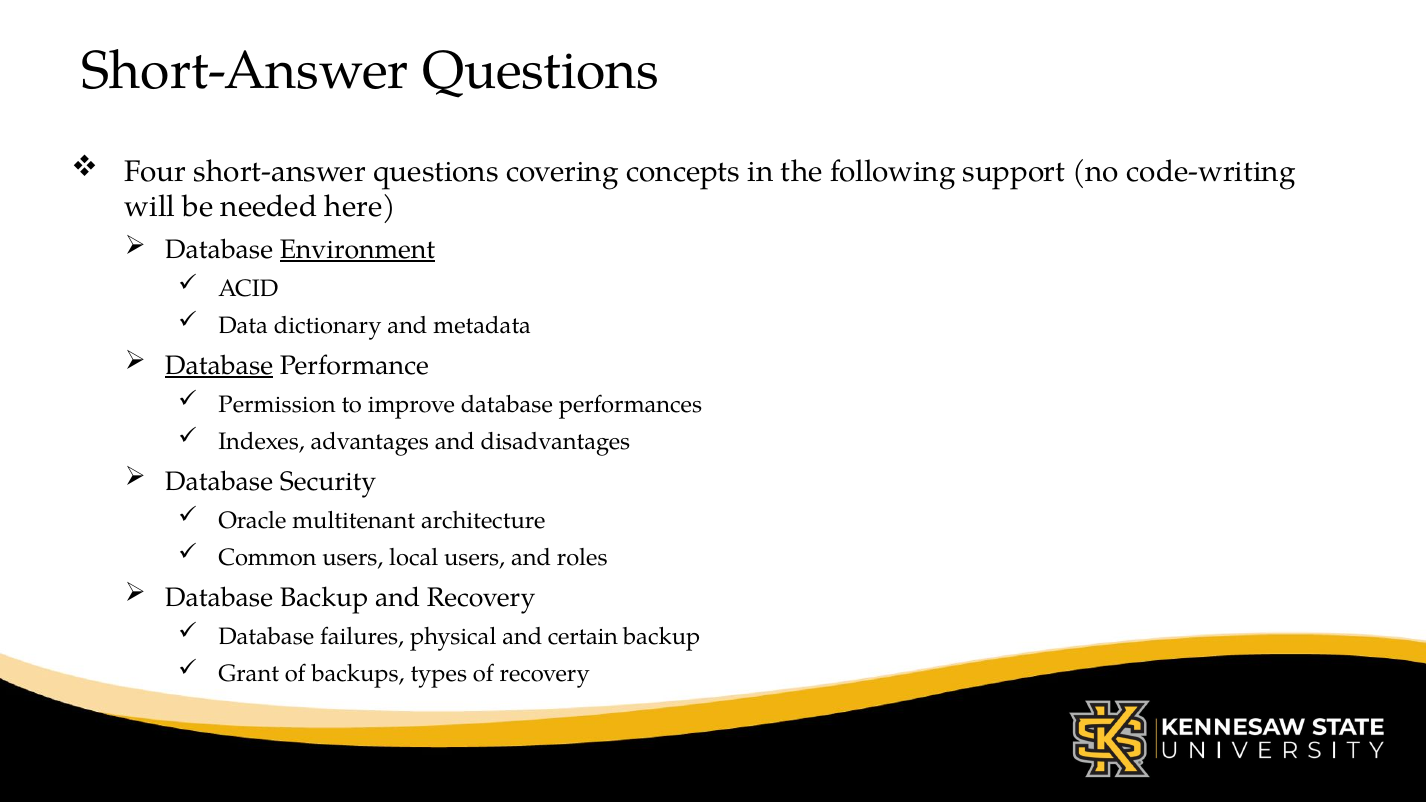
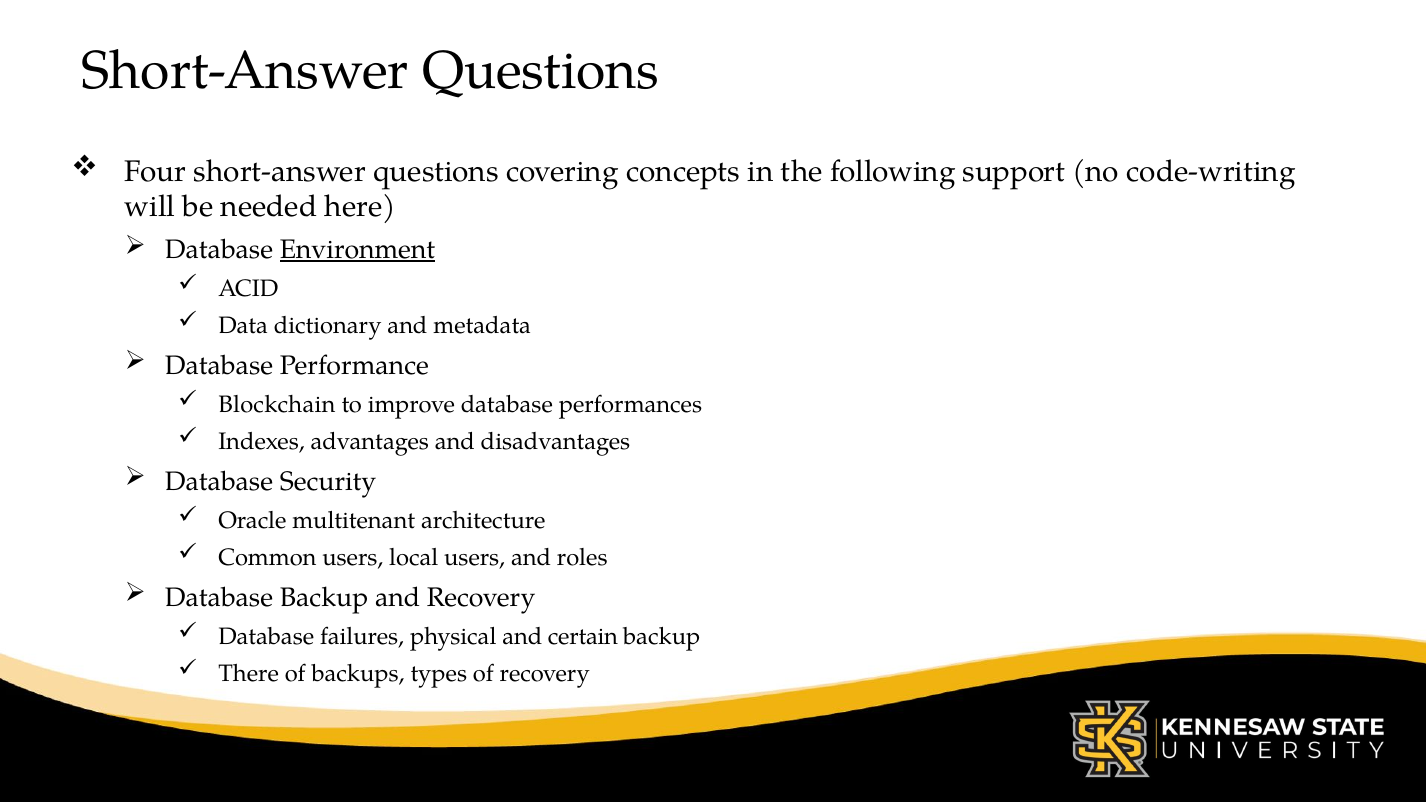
Database underline: present -> none (219, 366)
Permission: Permission -> Blockchain (277, 405)
Grant: Grant -> There (249, 674)
